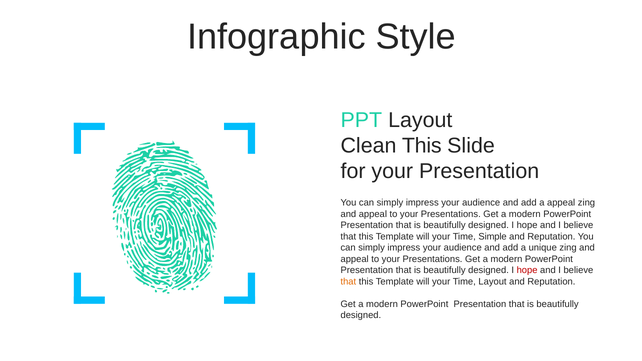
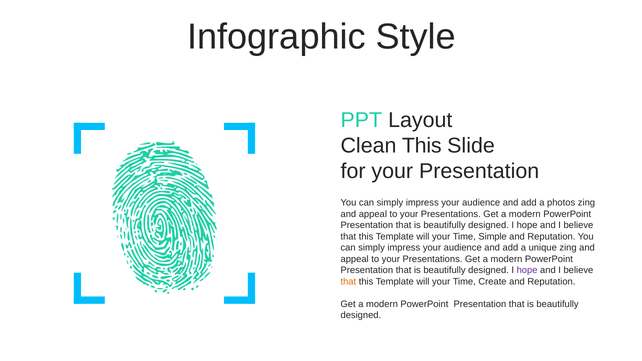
a appeal: appeal -> photos (561, 203)
hope colour: red -> purple (527, 270)
Time Layout: Layout -> Create (493, 282)
